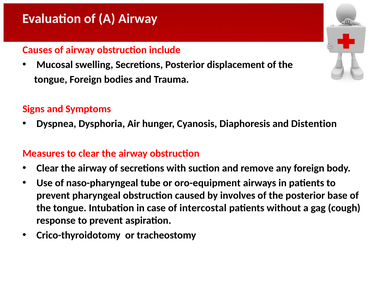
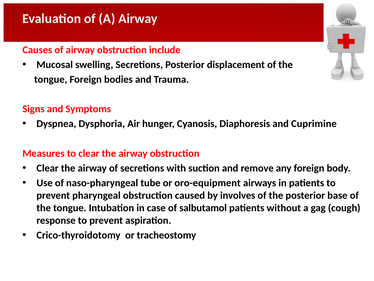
Distention: Distention -> Cuprimine (314, 124)
intercostal: intercostal -> salbutamol (203, 208)
